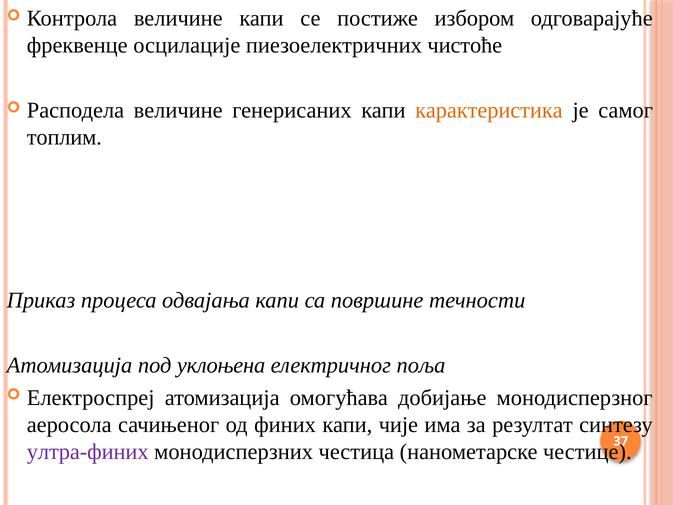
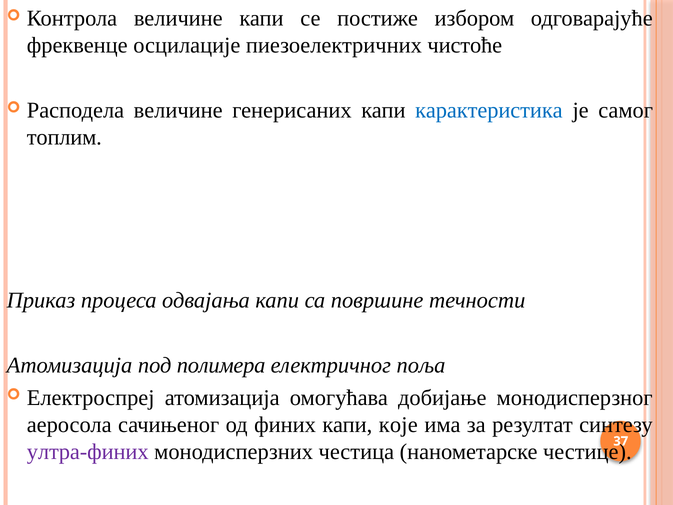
карактеристика colour: orange -> blue (489, 110)
уклоњена: уклоњена -> полимера (221, 365)
чије: чије -> које (398, 425)
